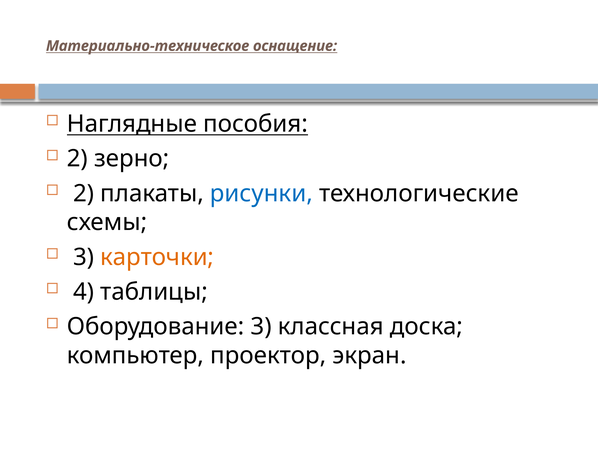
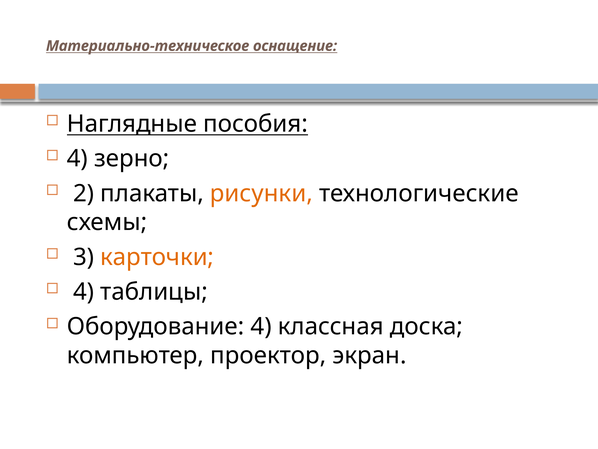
2: 2 -> 4 (77, 158)
рисунки colour: blue -> orange (261, 193)
Оборудование 3: 3 -> 4 (261, 326)
